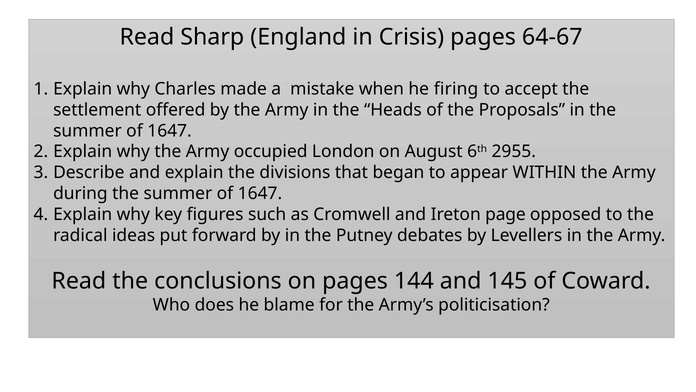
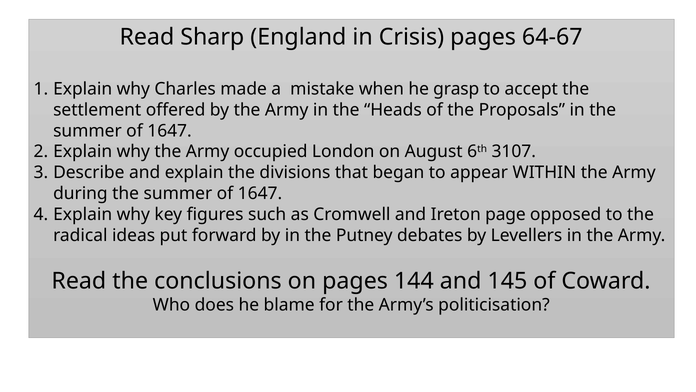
firing: firing -> grasp (456, 89)
2955: 2955 -> 3107 (514, 152)
